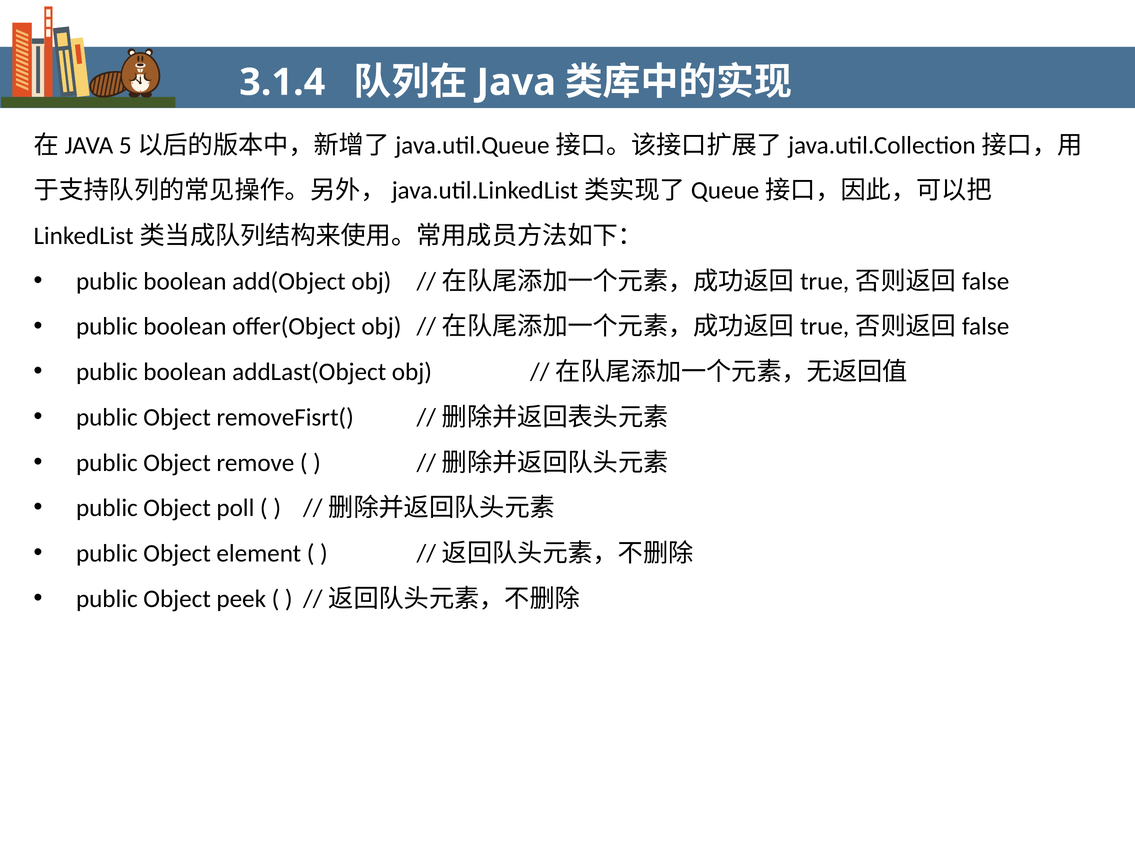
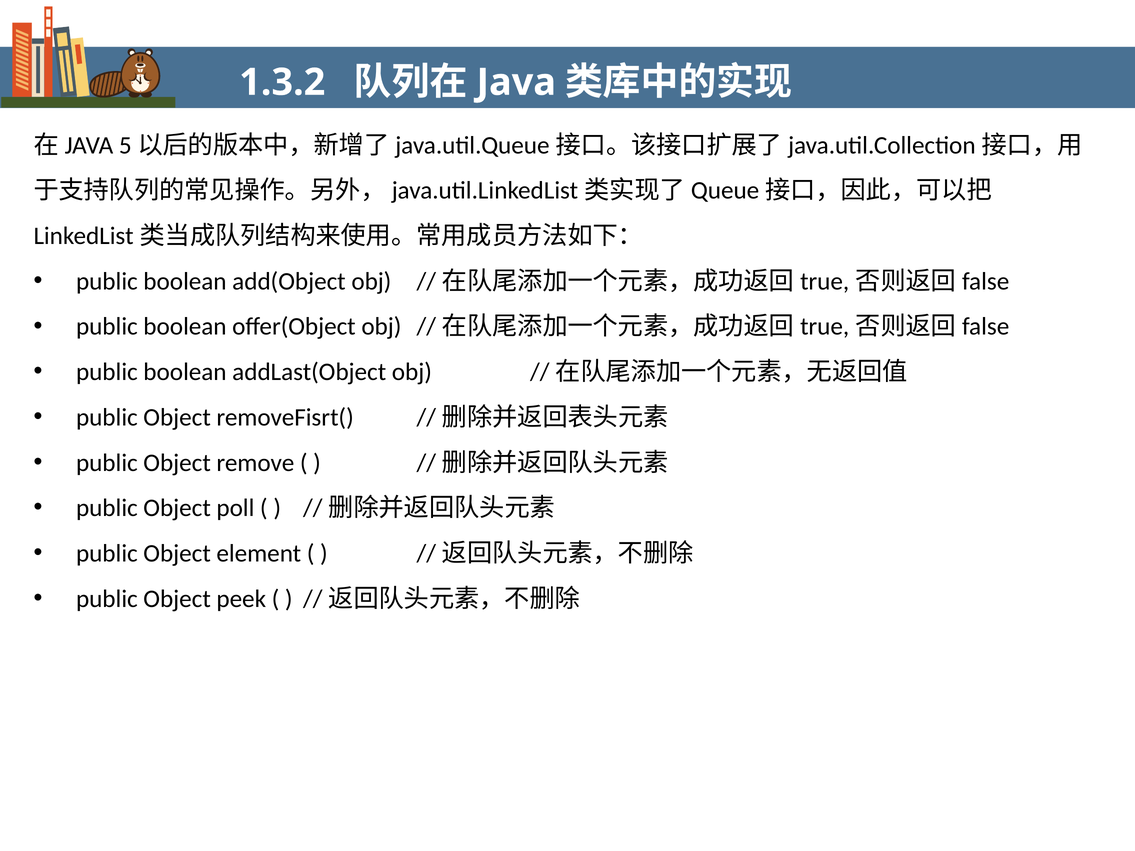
3.1.4: 3.1.4 -> 1.3.2 (282, 82)
